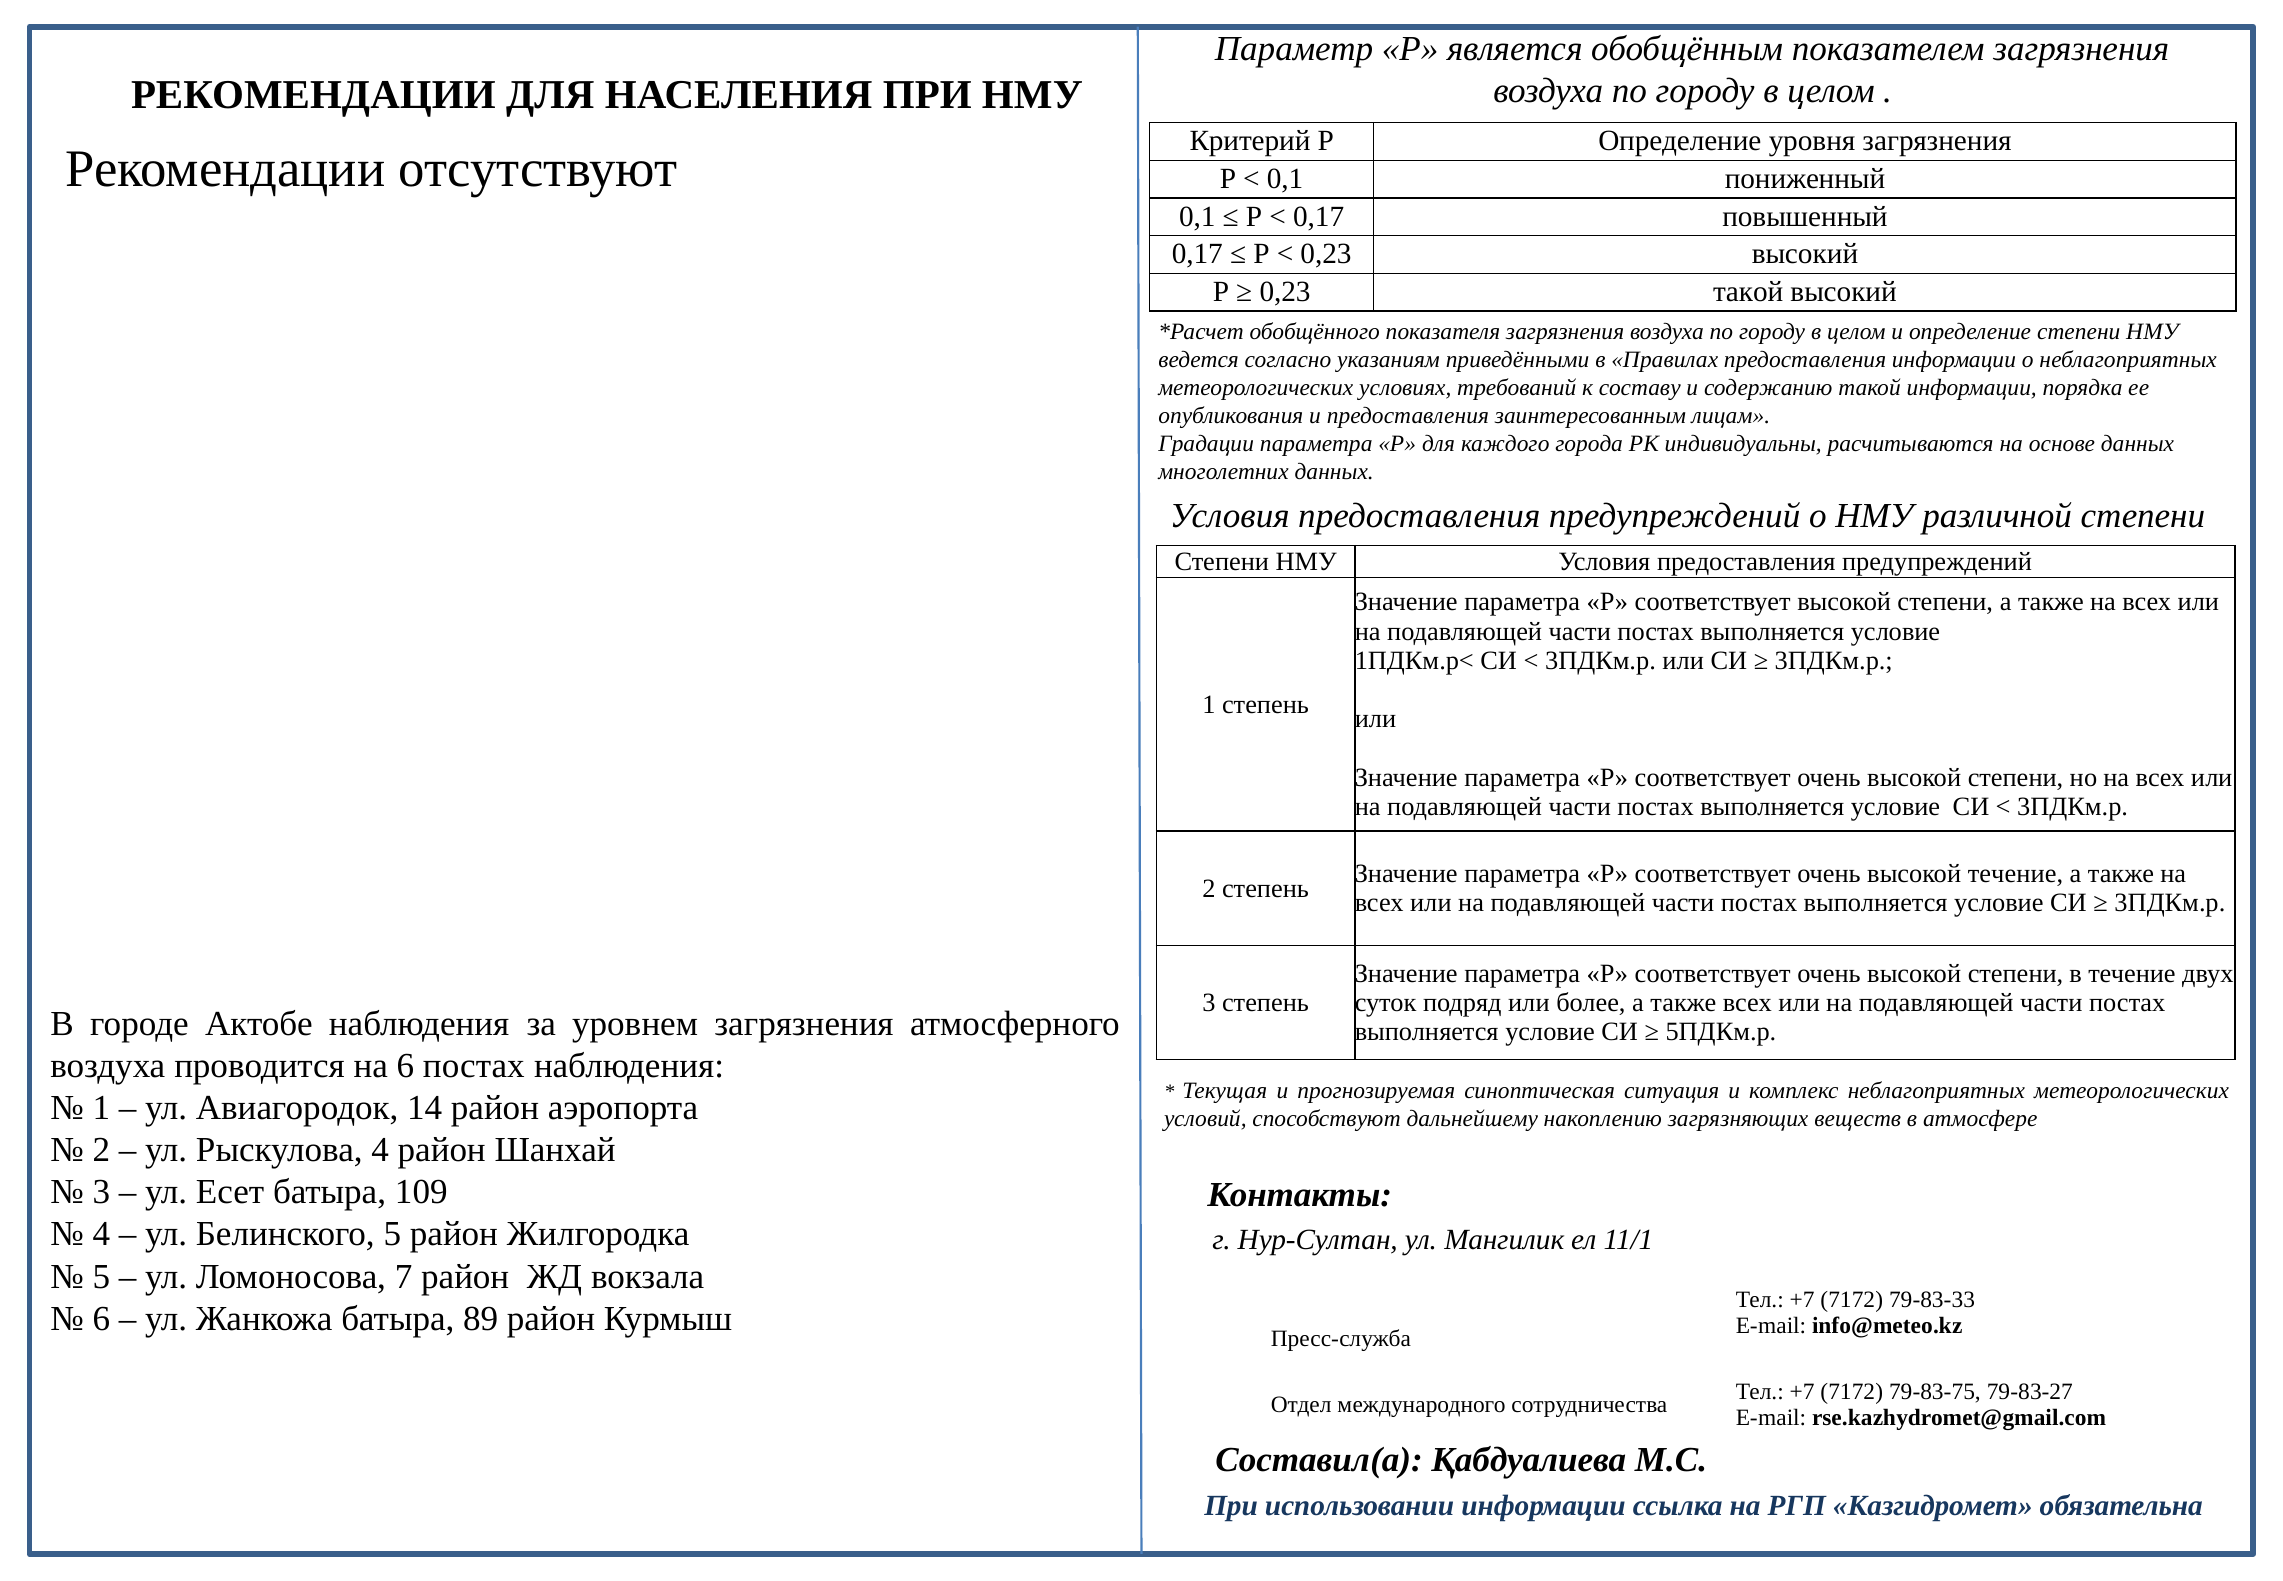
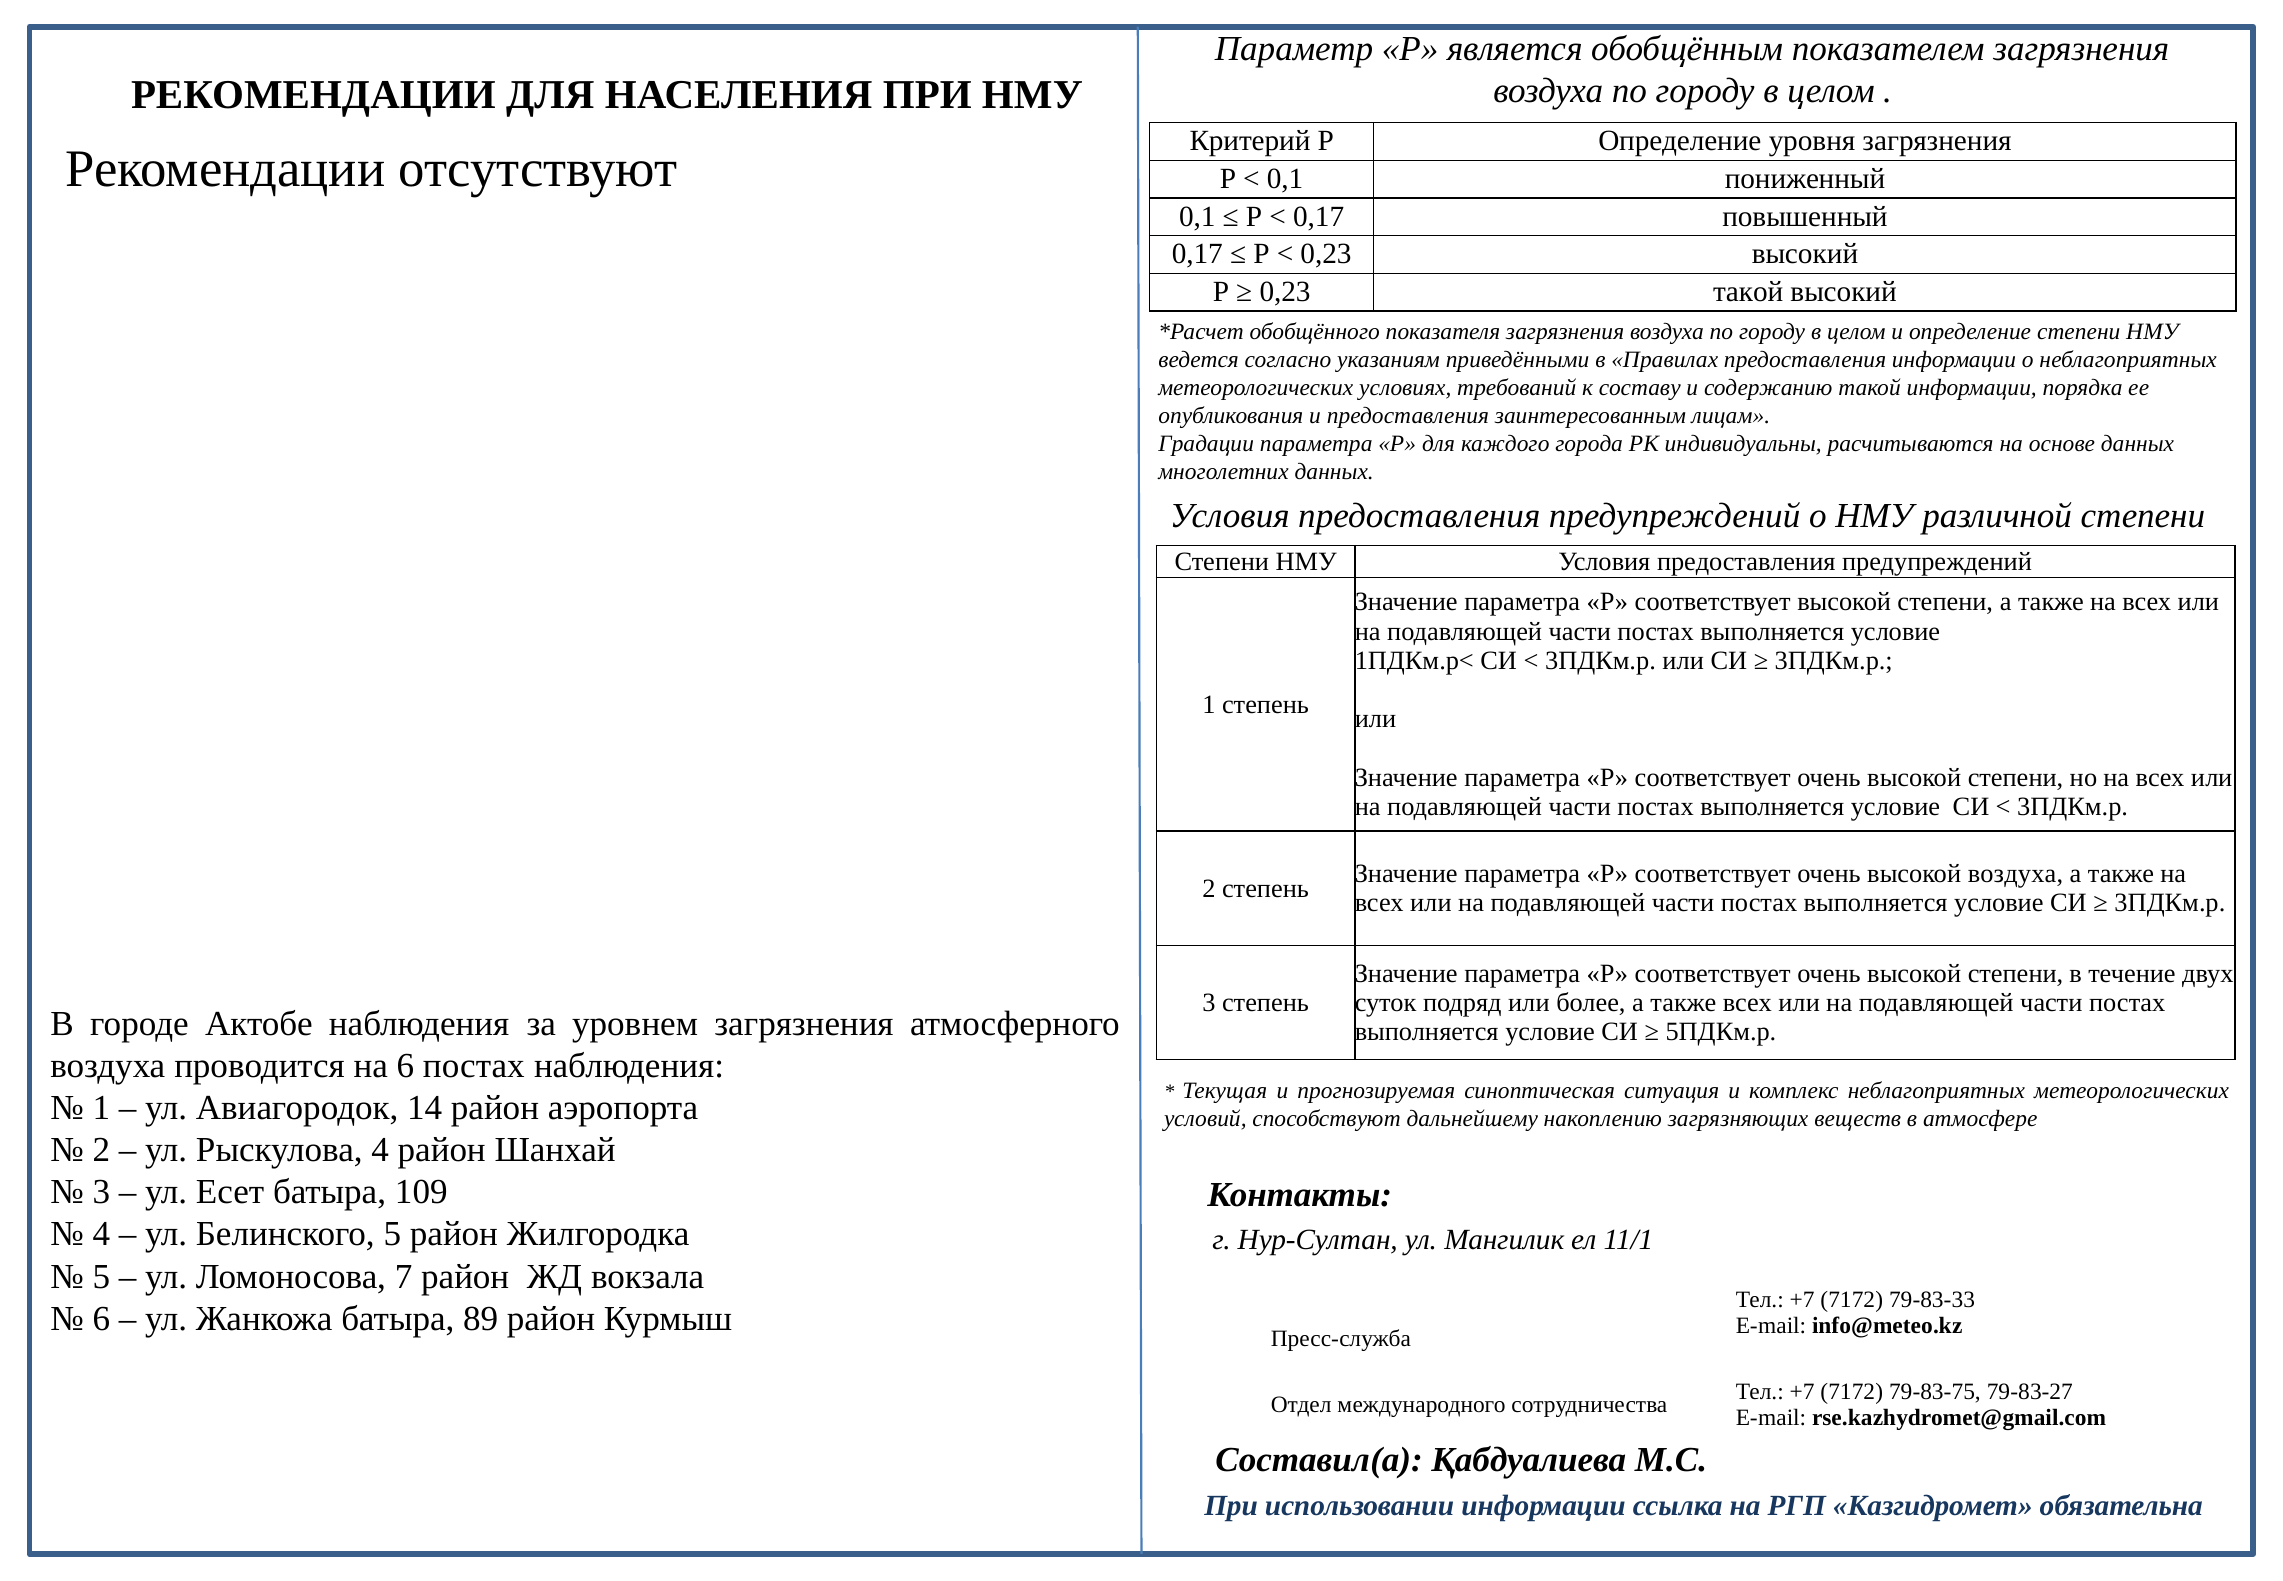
высокой течение: течение -> воздуха (2015, 873)
